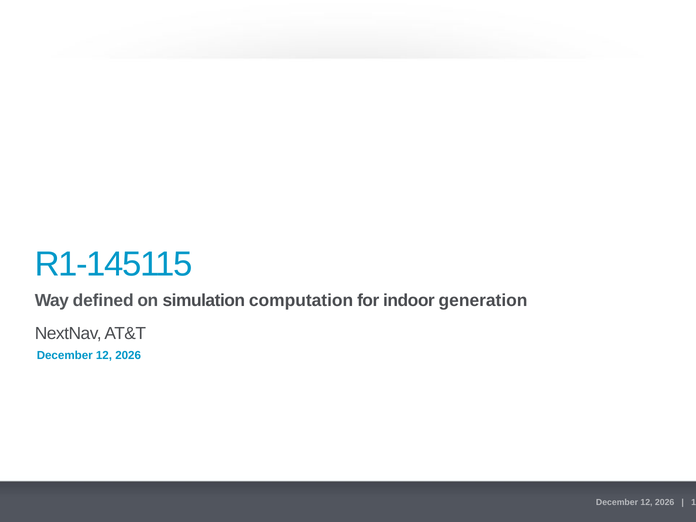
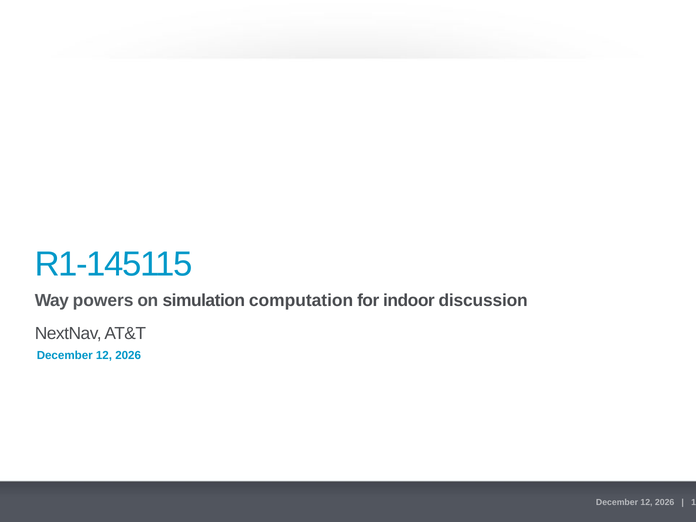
defined: defined -> powers (103, 301)
generation: generation -> discussion (483, 301)
